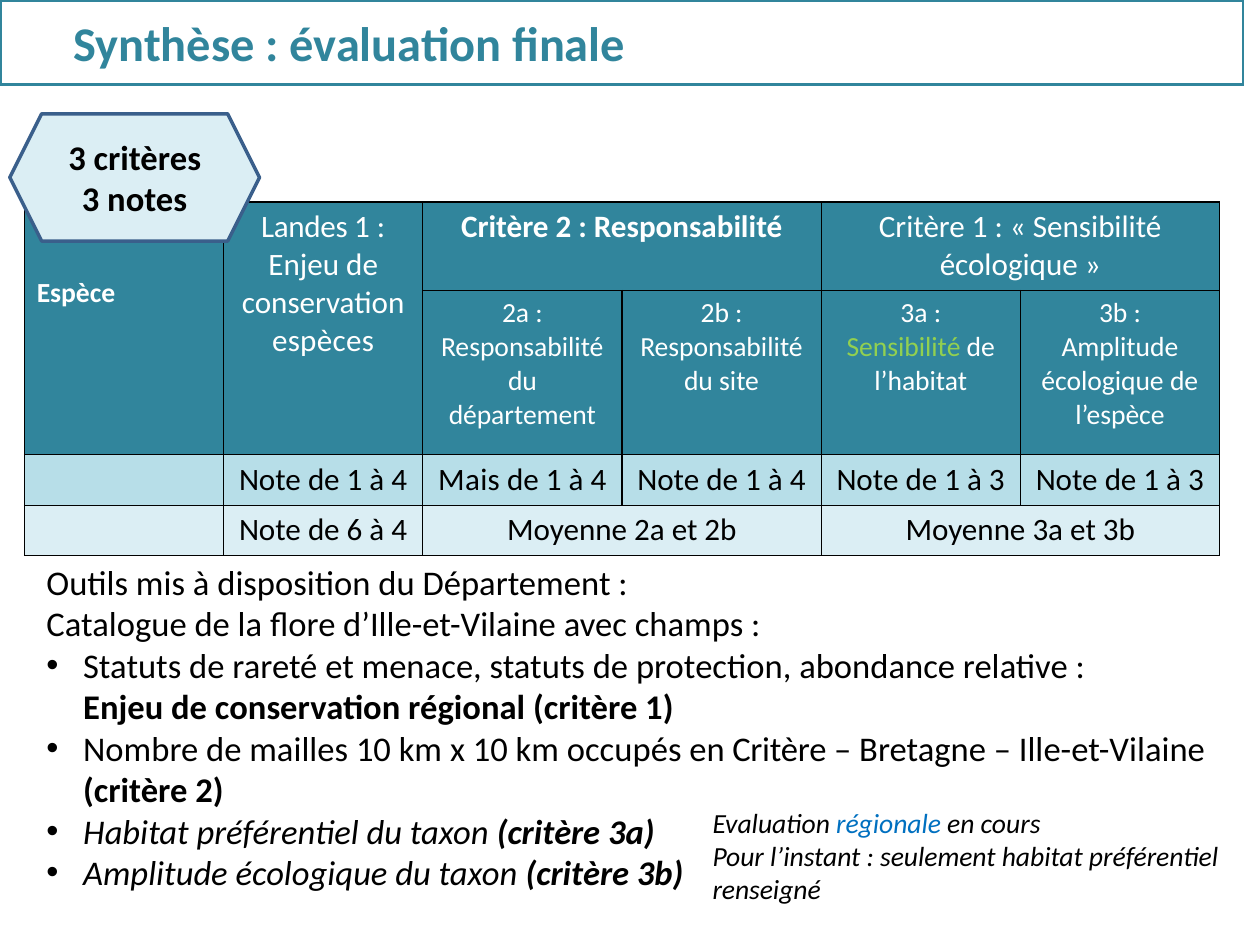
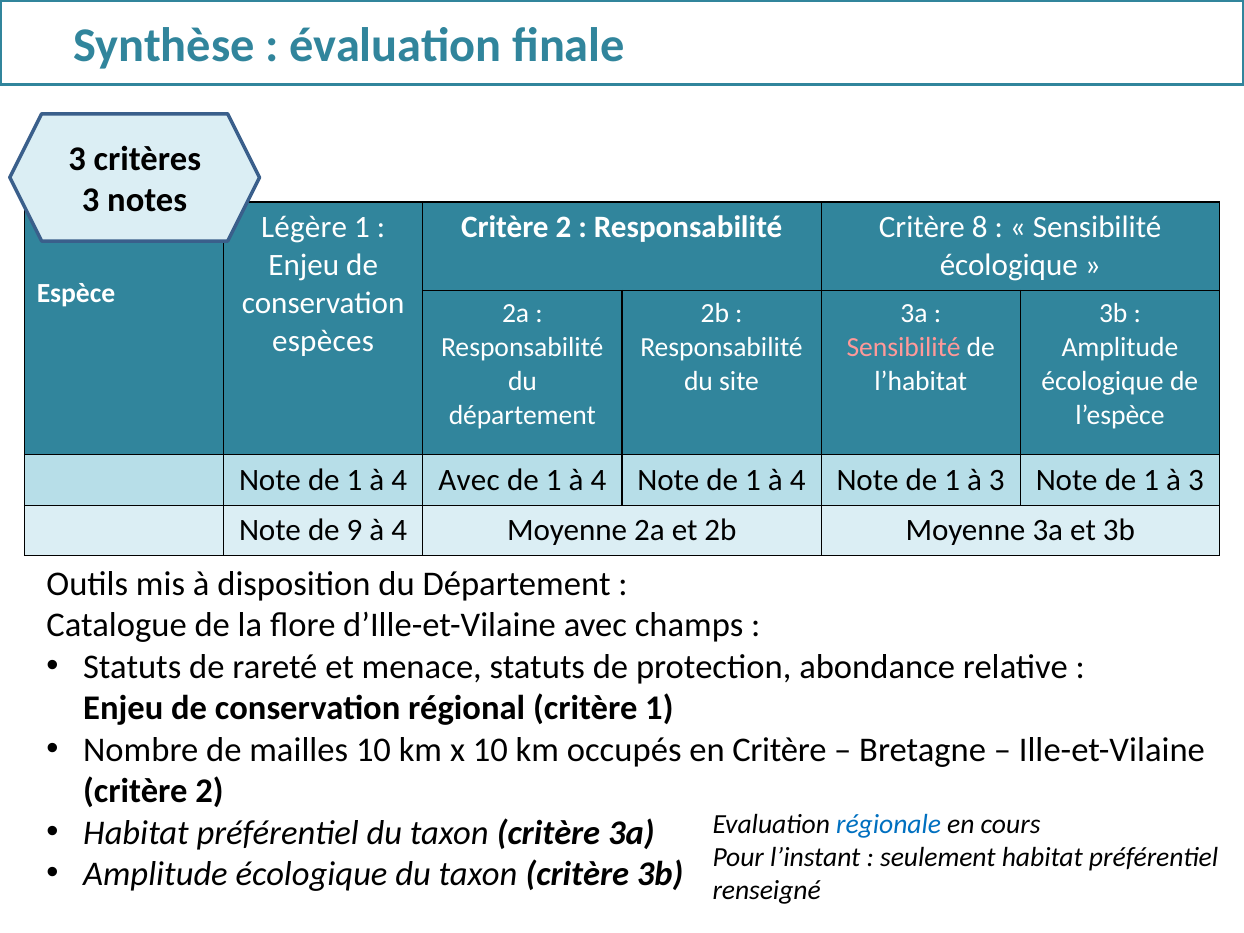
Landes: Landes -> Légère (304, 228)
Responsabilité Critère 1: 1 -> 8 (980, 228)
Sensibilité colour: light green -> pink (904, 348)
4 Mais: Mais -> Avec (469, 480)
6: 6 -> 9 (355, 531)
